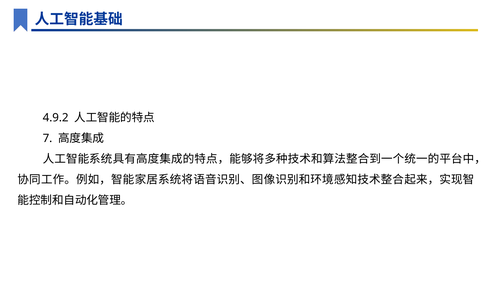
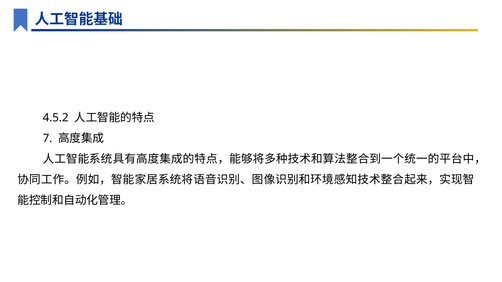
4.9.2: 4.9.2 -> 4.5.2 (56, 118)
